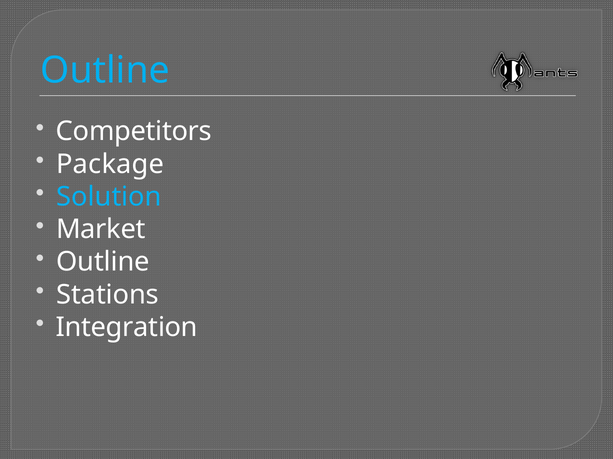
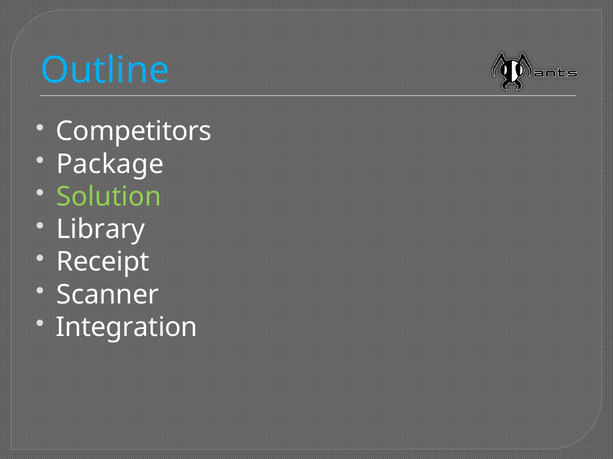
Solution colour: light blue -> light green (109, 197)
Market: Market -> Library (101, 230)
Outline: Outline -> Receipt (103, 262)
Stations: Stations -> Scanner (108, 295)
